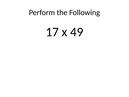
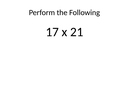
49: 49 -> 21 (77, 32)
